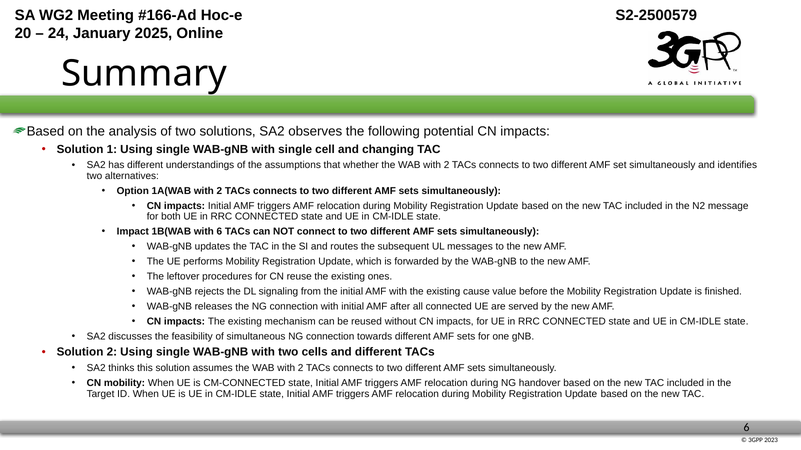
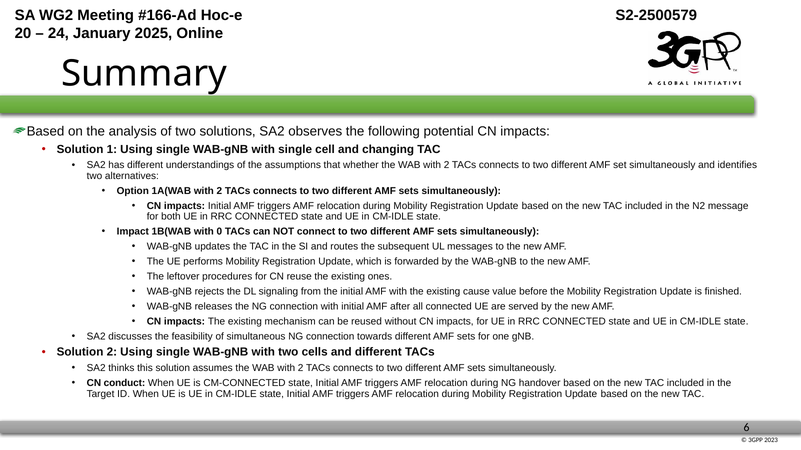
with 6: 6 -> 0 (219, 232)
CN mobility: mobility -> conduct (124, 383)
